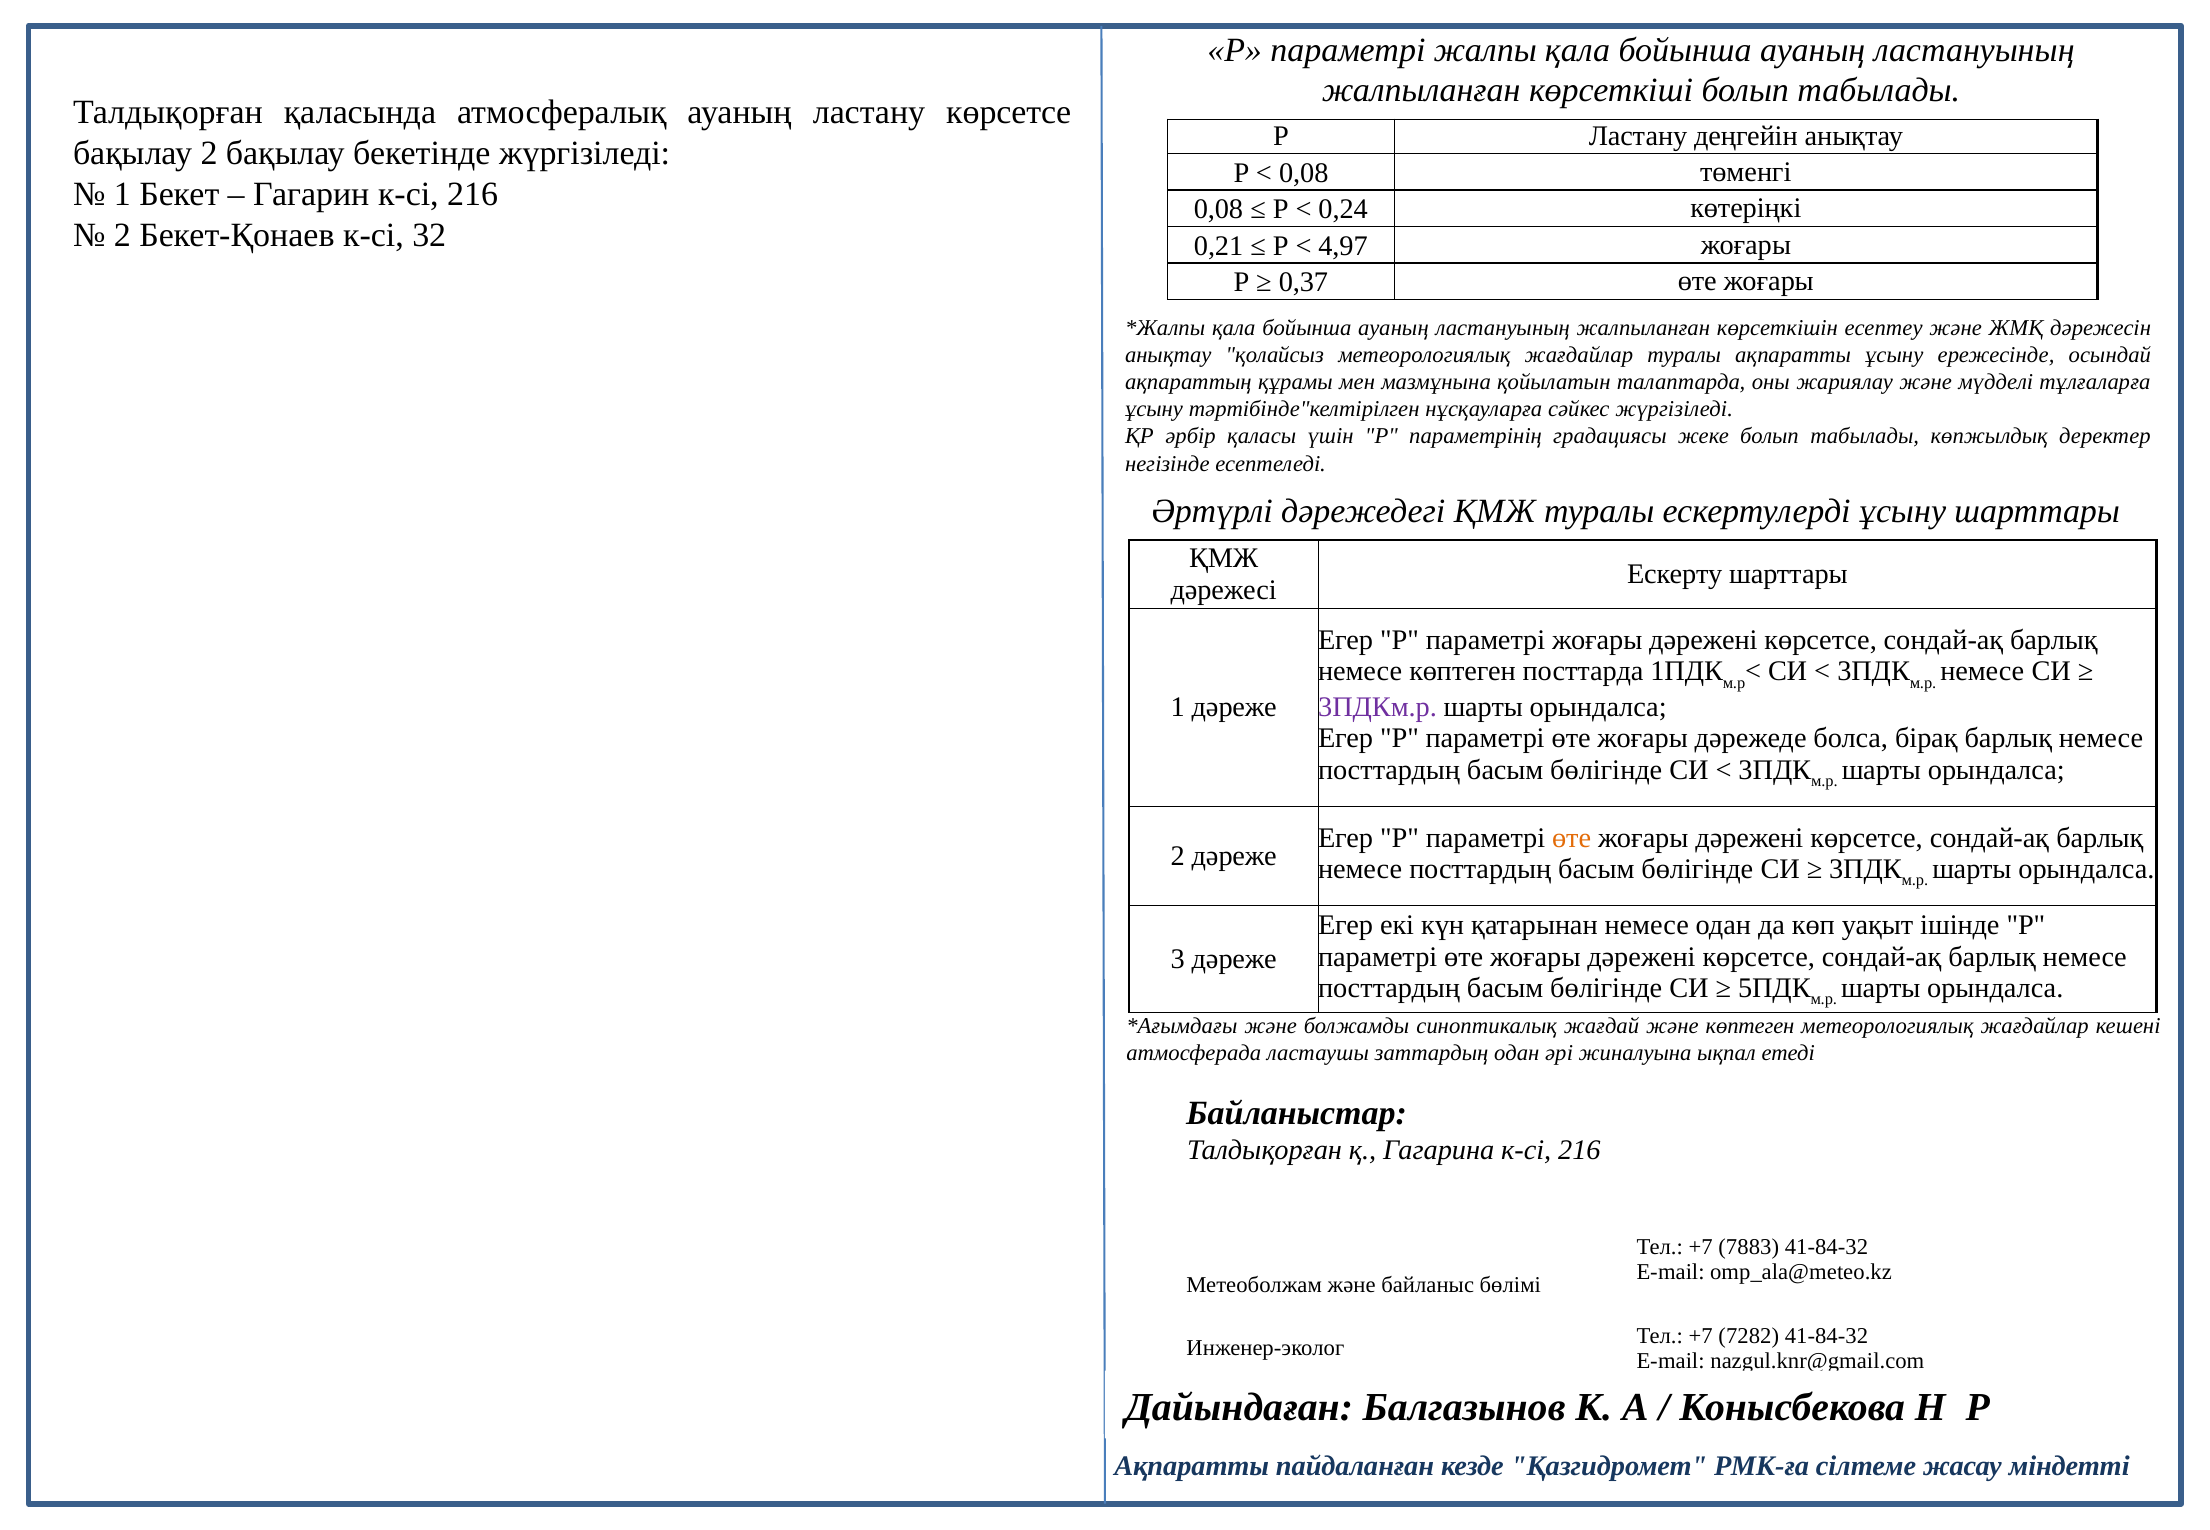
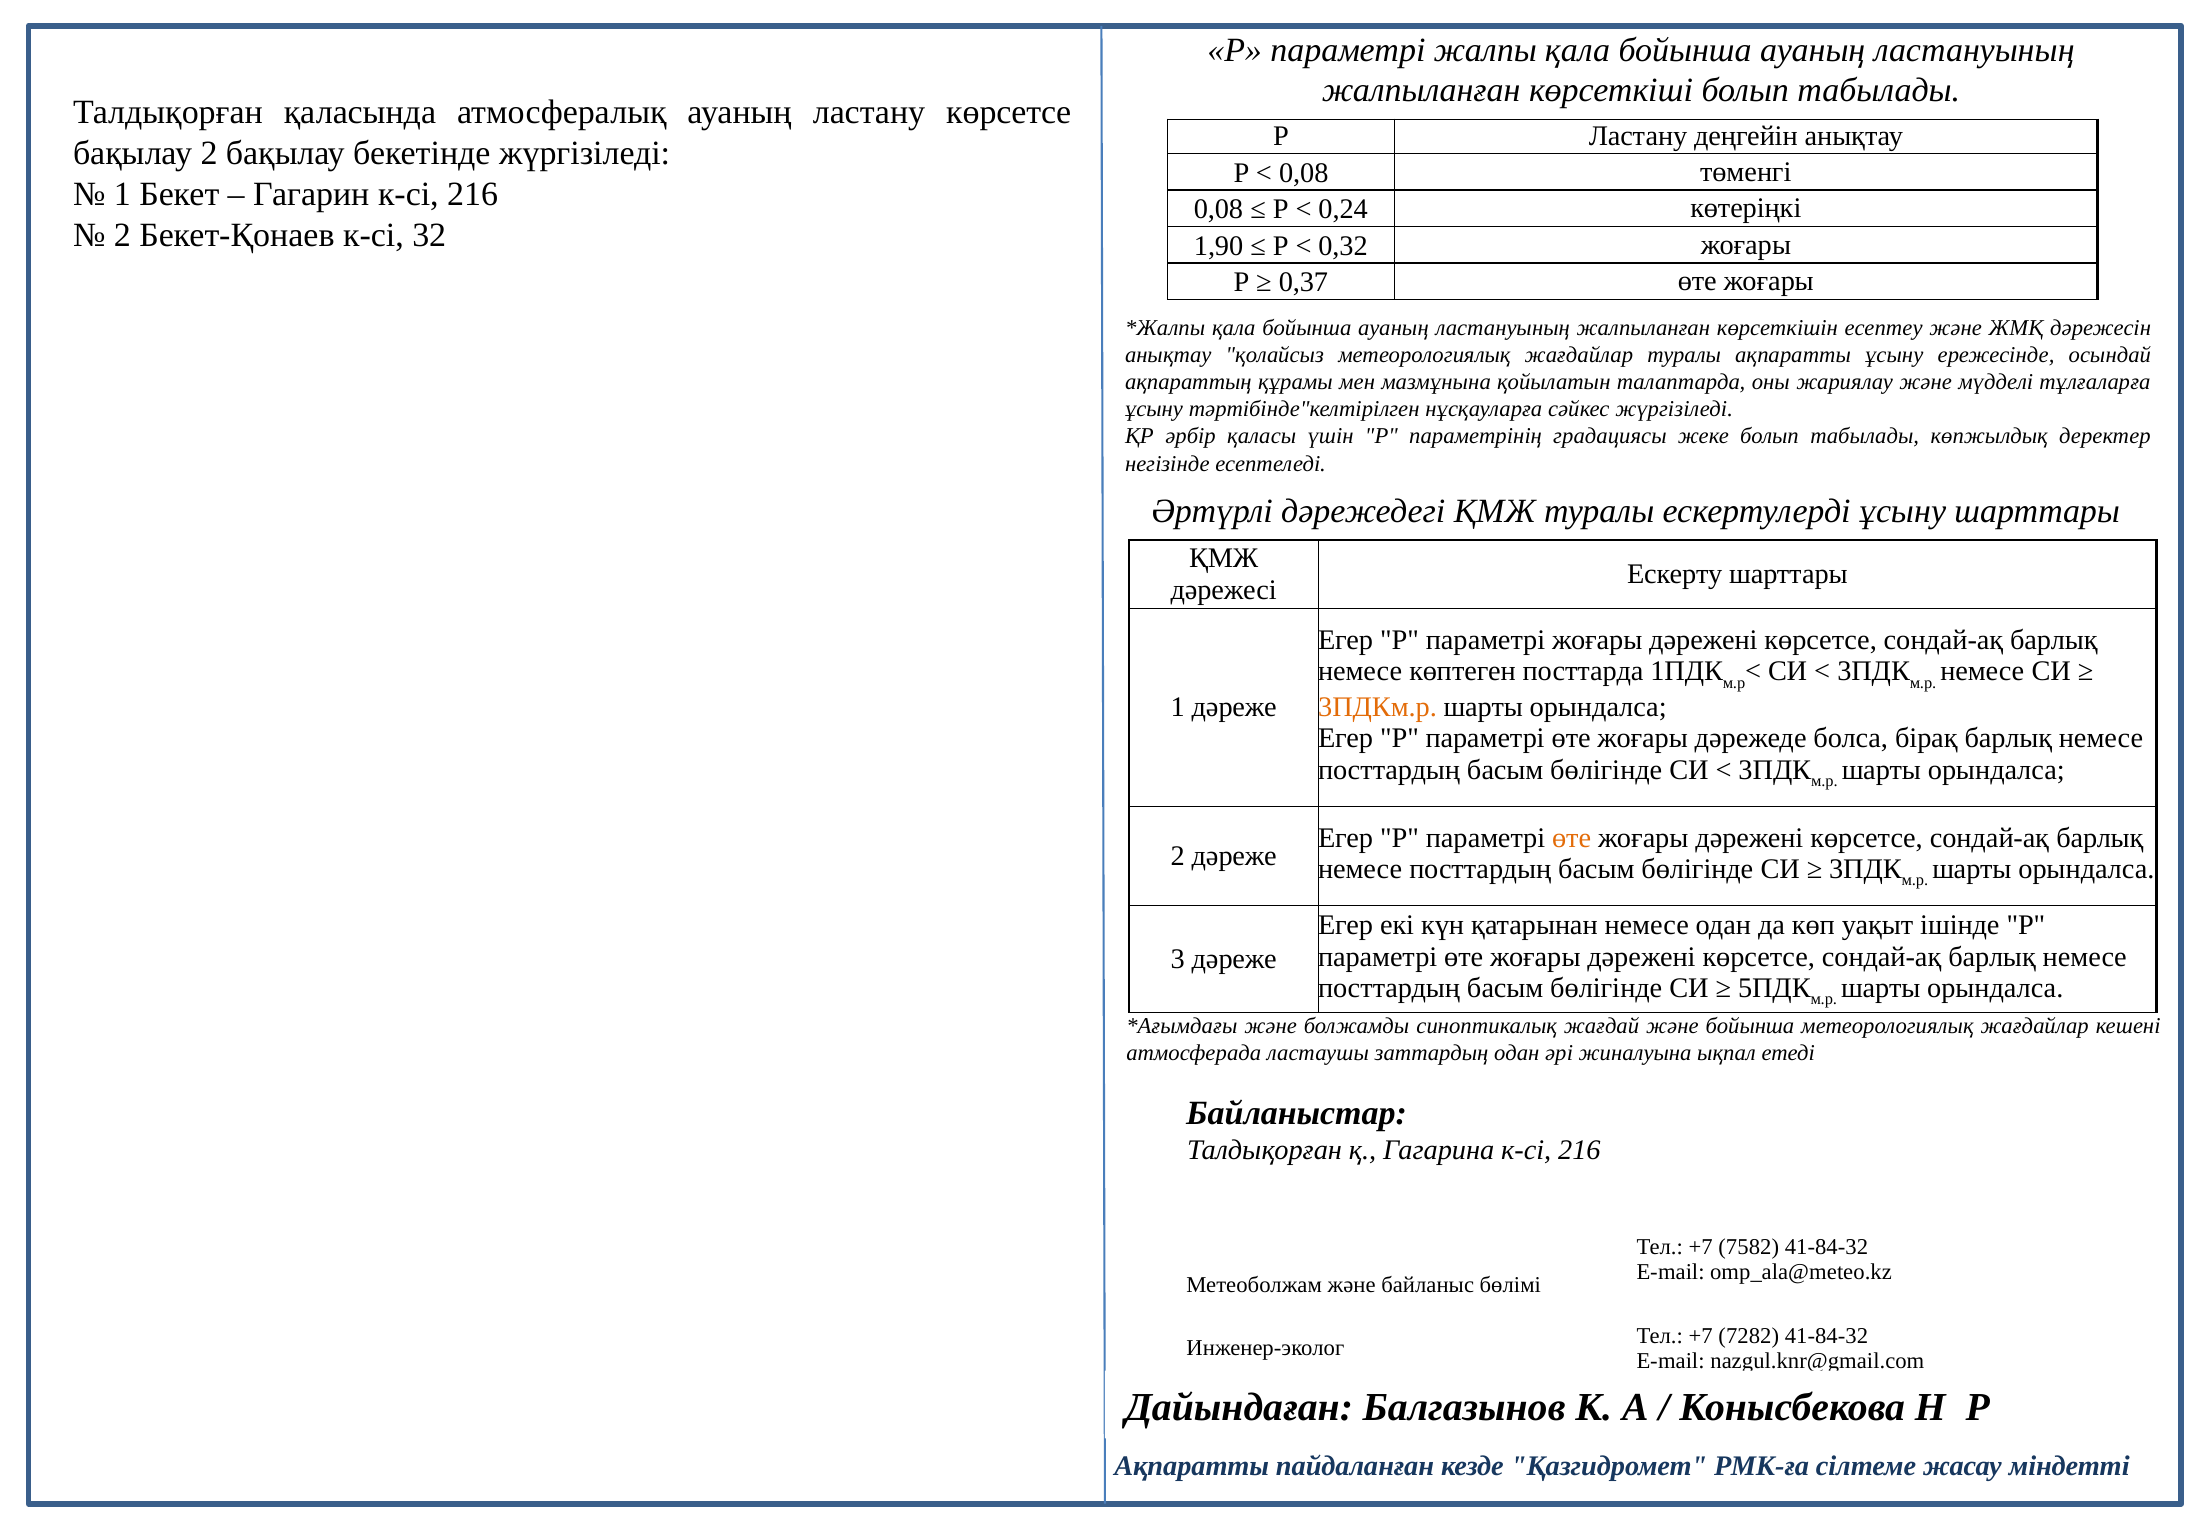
0,21: 0,21 -> 1,90 (1219, 246)
4,97: 4,97 -> 0,32 (1343, 246)
3ПДКм.р colour: purple -> orange (1378, 707)
және көптеген: көптеген -> бойынша (1750, 1026)
7883: 7883 -> 7582 (1749, 1247)
